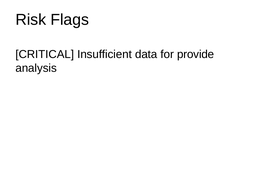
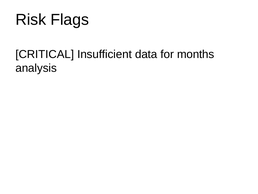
provide: provide -> months (196, 54)
